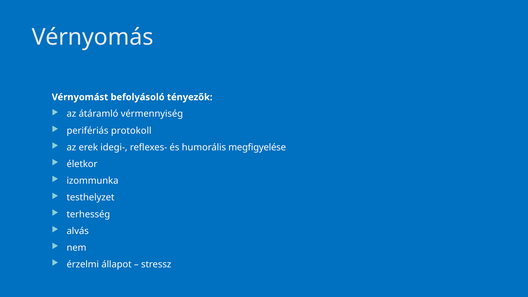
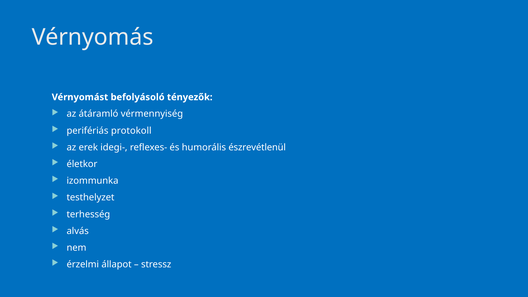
megfigyelése: megfigyelése -> észrevétlenül (257, 147)
